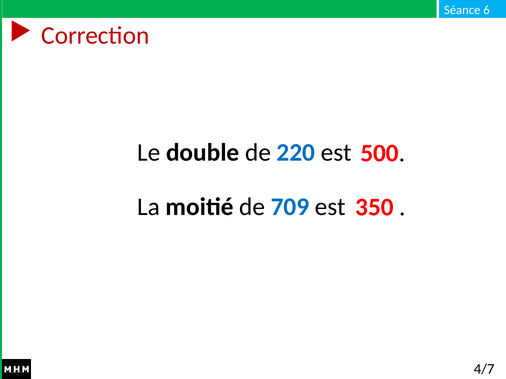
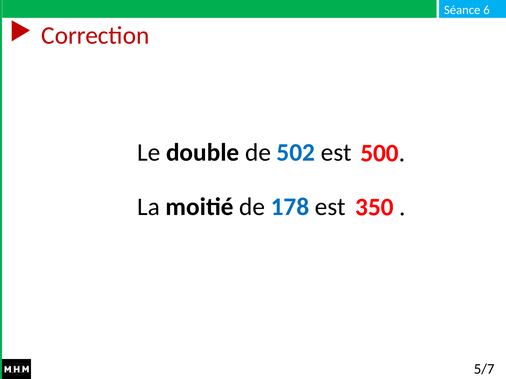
220: 220 -> 502 (296, 153)
709: 709 -> 178 (290, 207)
4/7: 4/7 -> 5/7 (484, 370)
